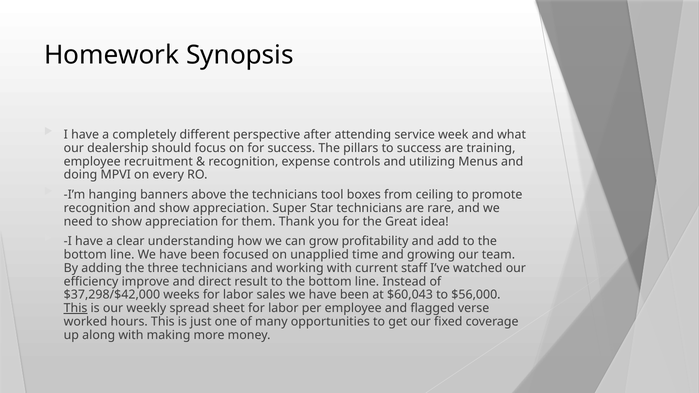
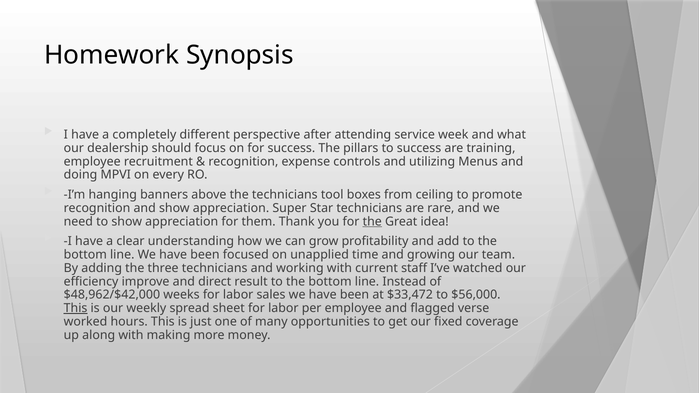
the underline: none -> present (372, 222)
$37,298/$42,000: $37,298/$42,000 -> $48,962/$42,000 (112, 295)
$60,043: $60,043 -> $33,472 (410, 295)
